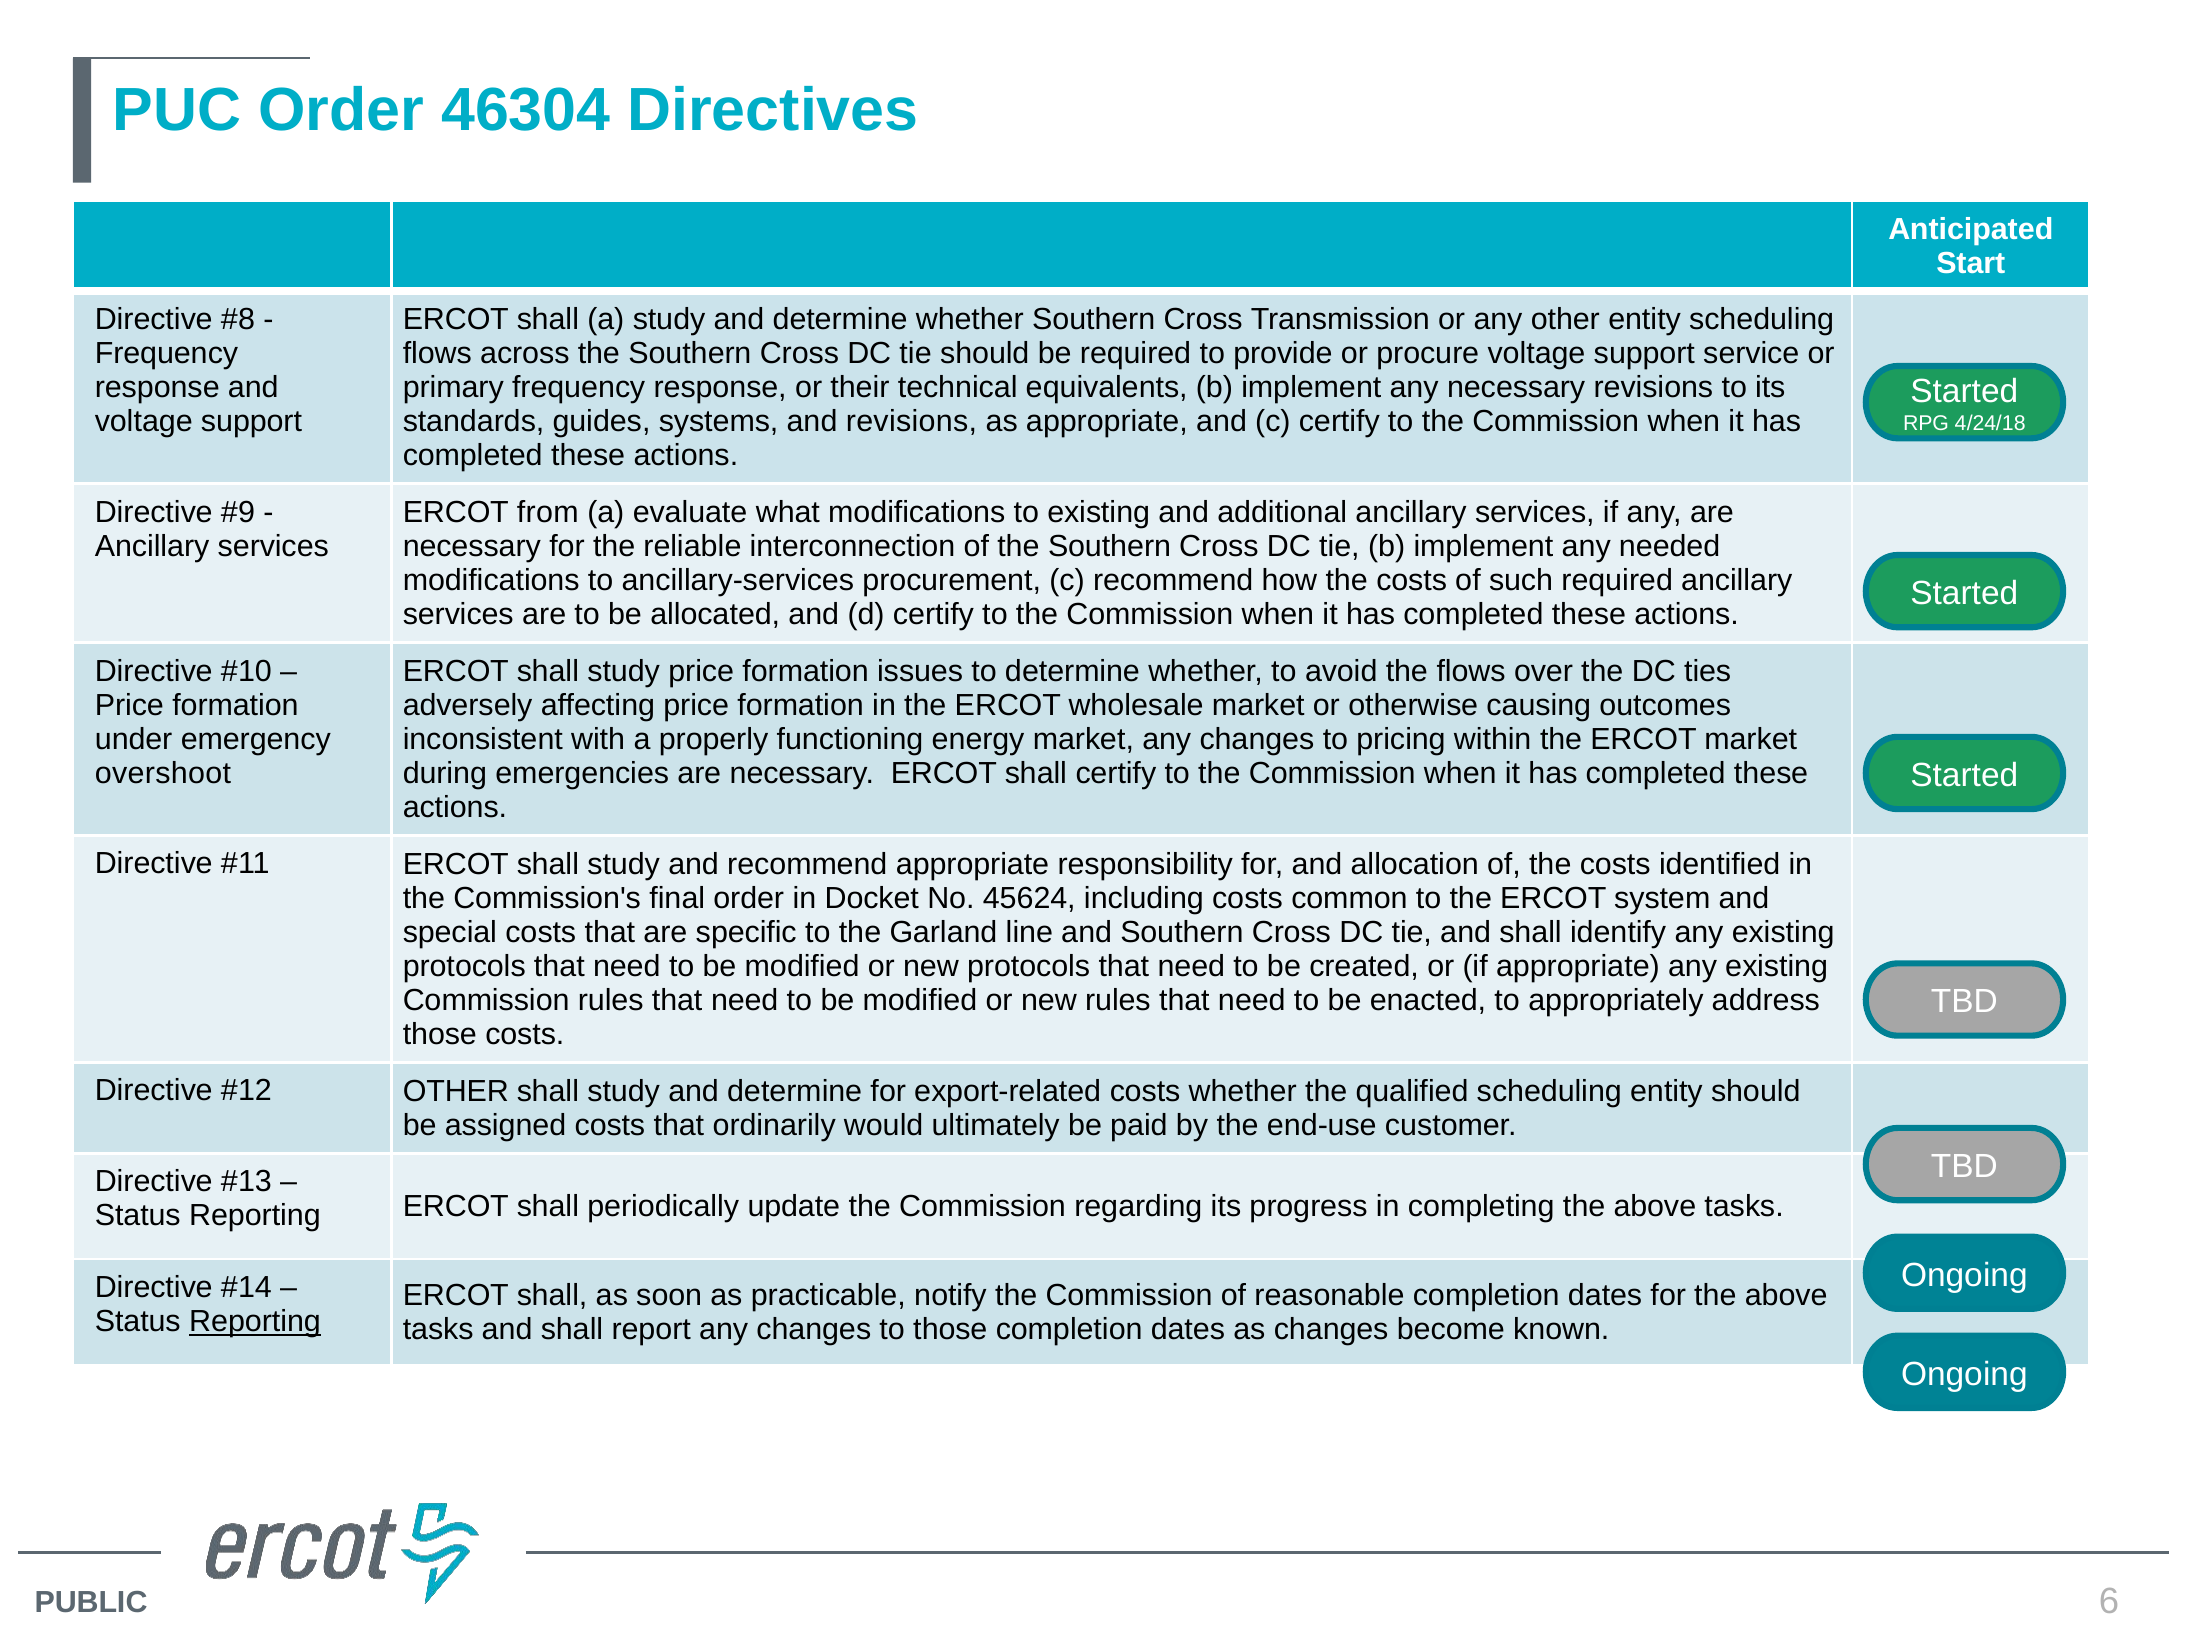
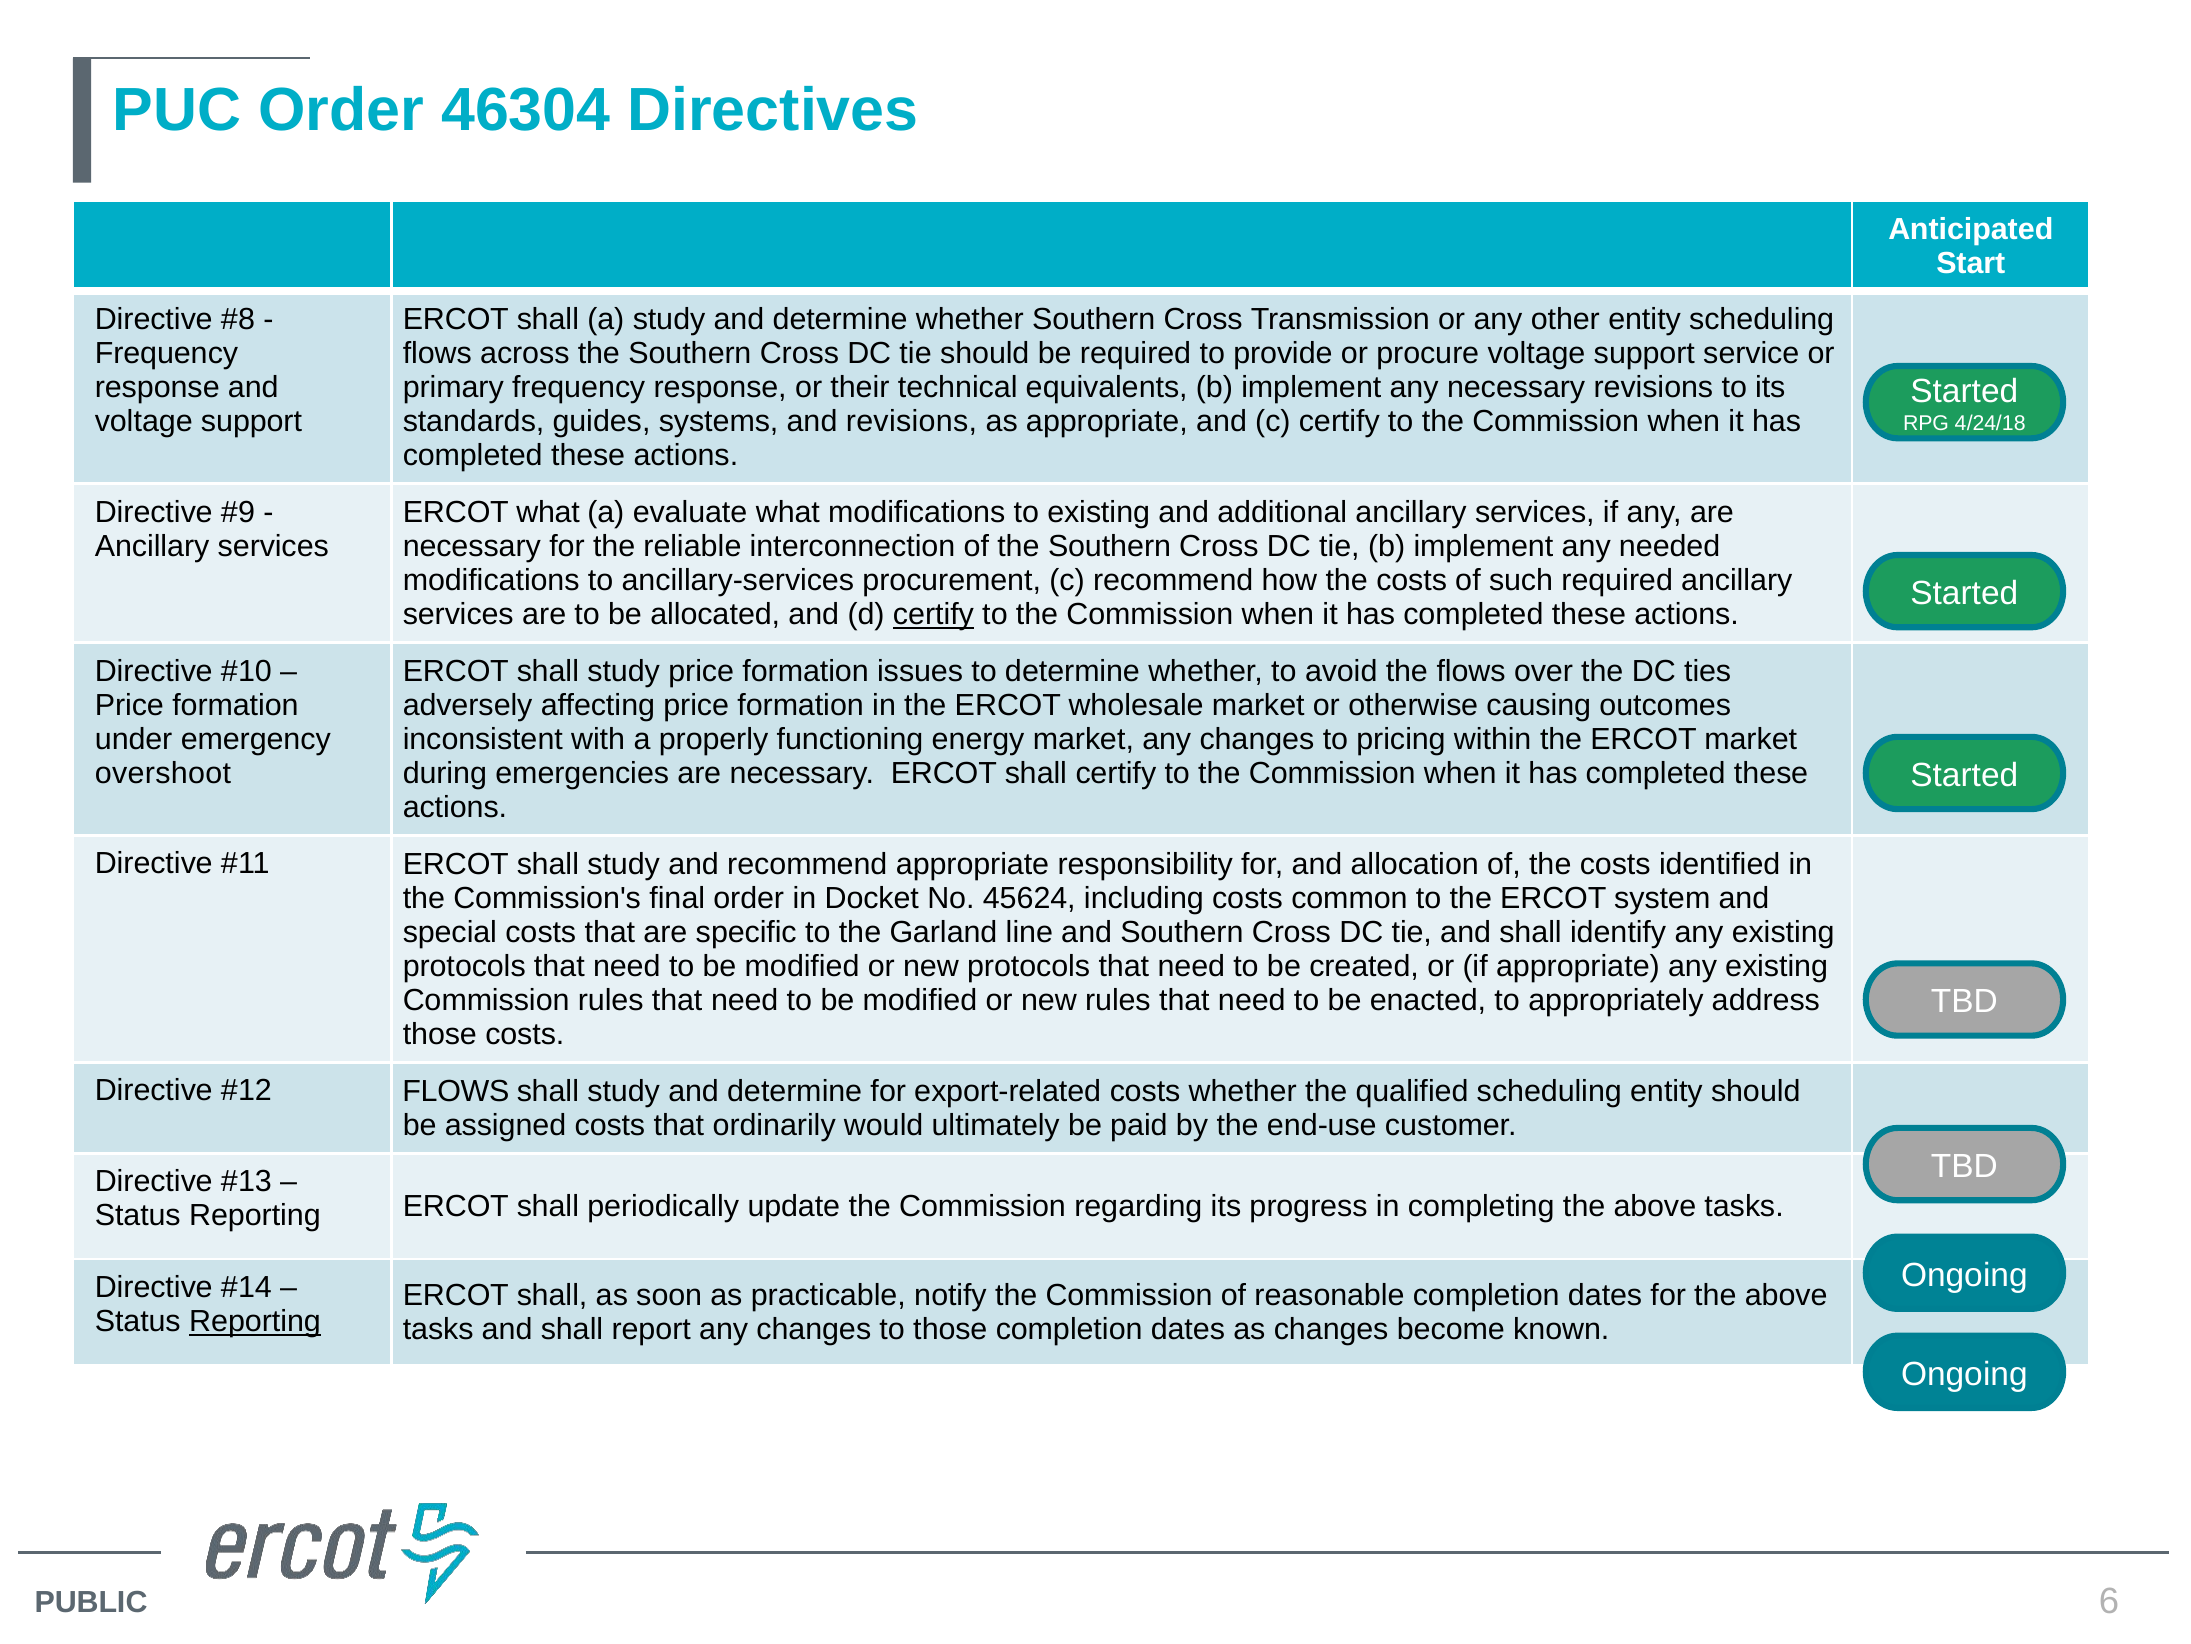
ERCOT from: from -> what (548, 512)
certify underline: none -> present (933, 614)
OTHER: OTHER -> FLOWS (456, 1091)
